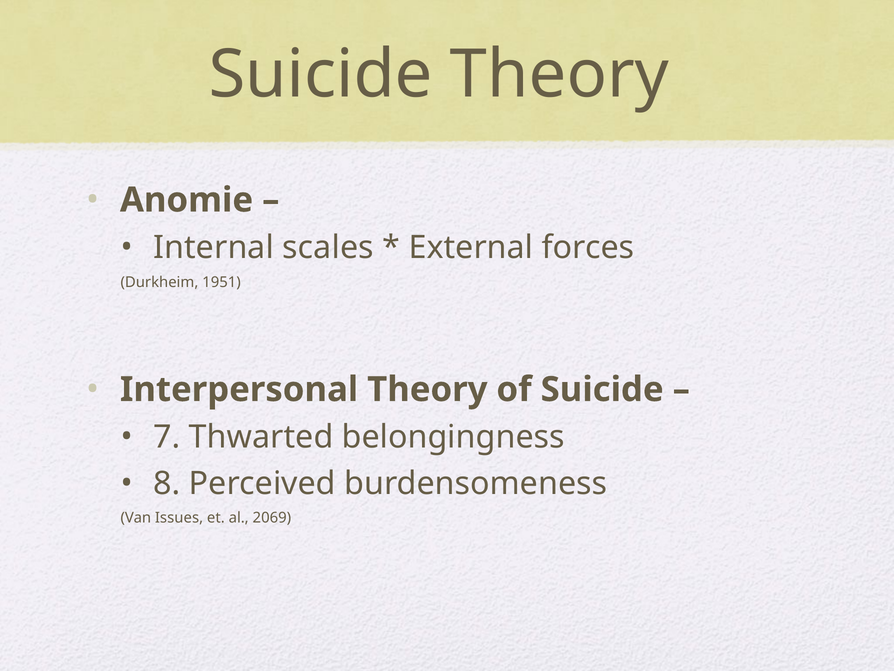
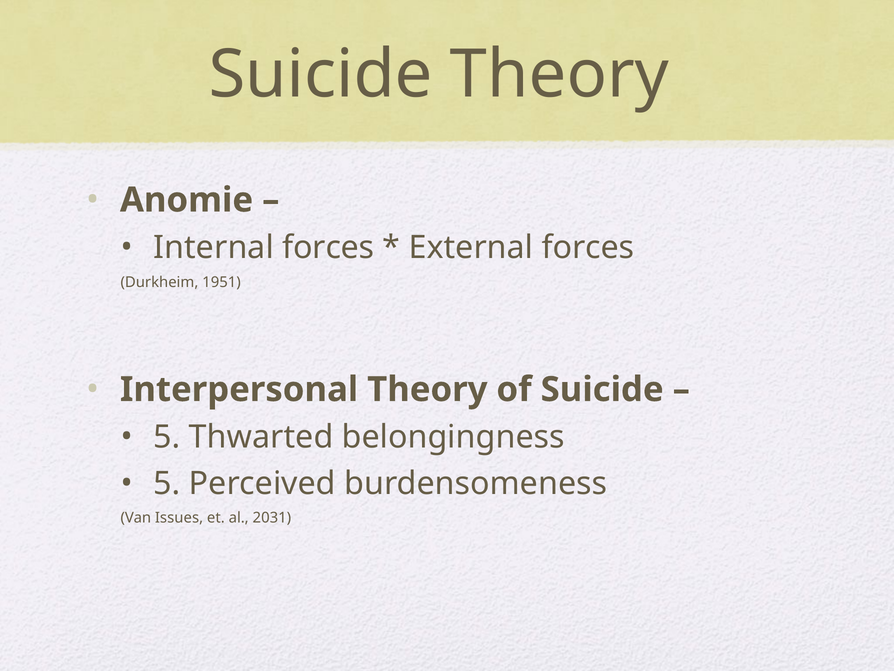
Internal scales: scales -> forces (328, 247)
7: 7 -> 5 (167, 437)
8: 8 -> 5 (167, 483)
2069: 2069 -> 2031 (272, 518)
